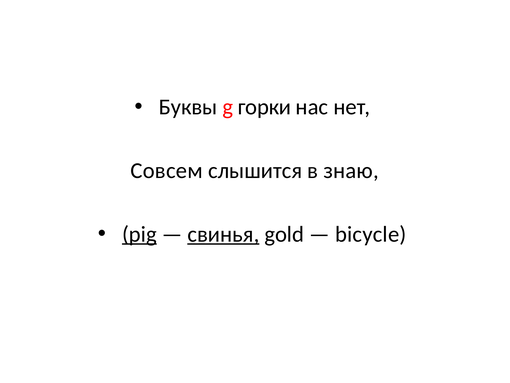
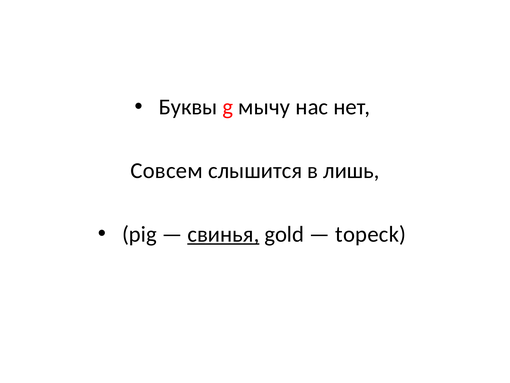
горки: горки -> мычу (264, 107)
знаю: знаю -> лишь (351, 170)
pig underline: present -> none (139, 234)
bicycle: bicycle -> topeck (371, 234)
